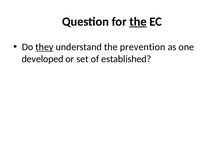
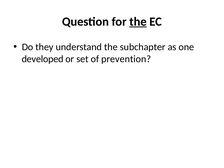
they underline: present -> none (44, 47)
prevention: prevention -> subchapter (143, 47)
established: established -> prevention (126, 59)
